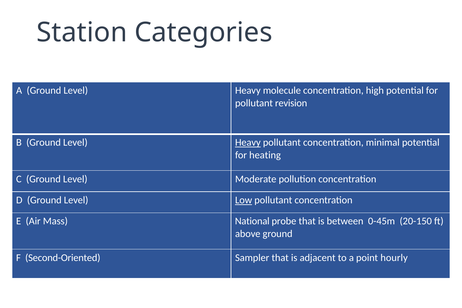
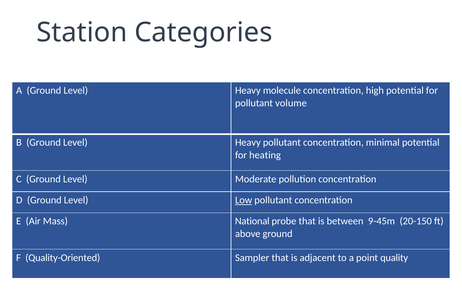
revision: revision -> volume (291, 103)
Heavy underline: present -> none (248, 143)
0-45m: 0-45m -> 9-45m (382, 221)
Second-Oriented: Second-Oriented -> Quality-Oriented (63, 258)
hourly: hourly -> quality (394, 258)
